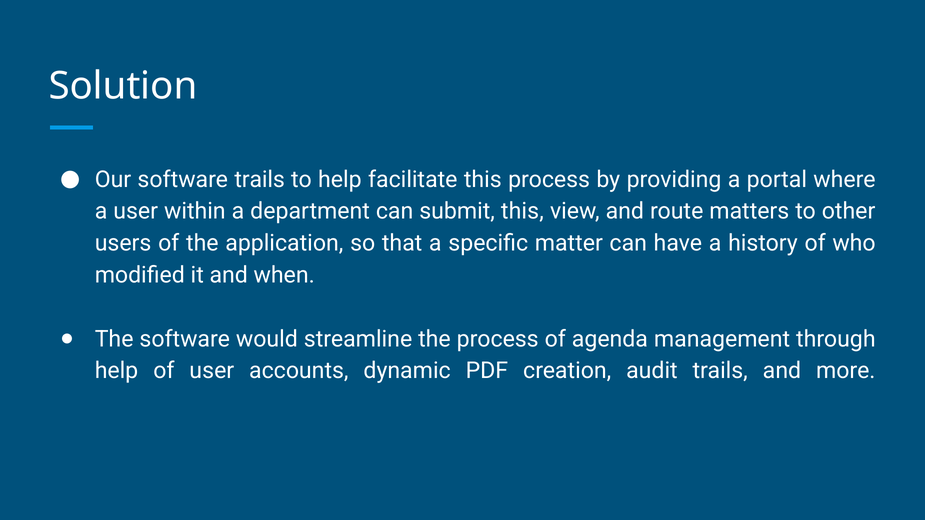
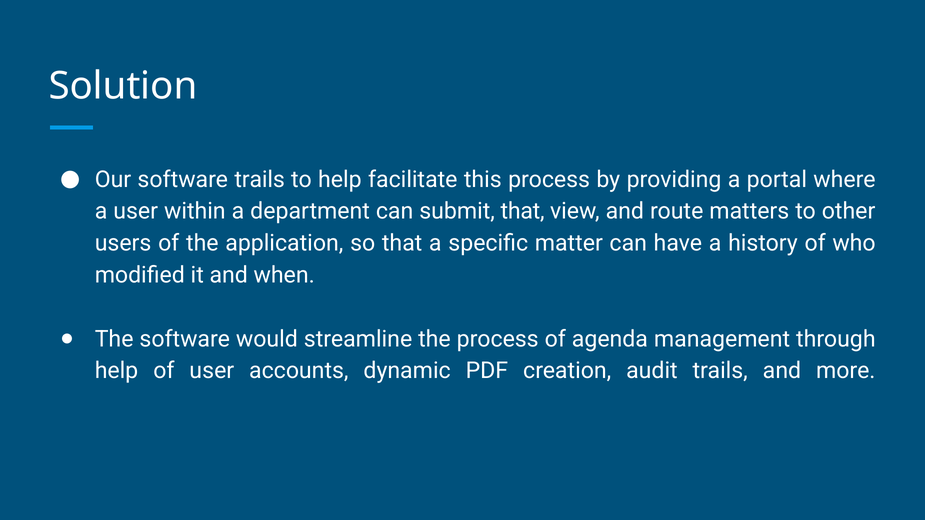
submit this: this -> that (523, 211)
